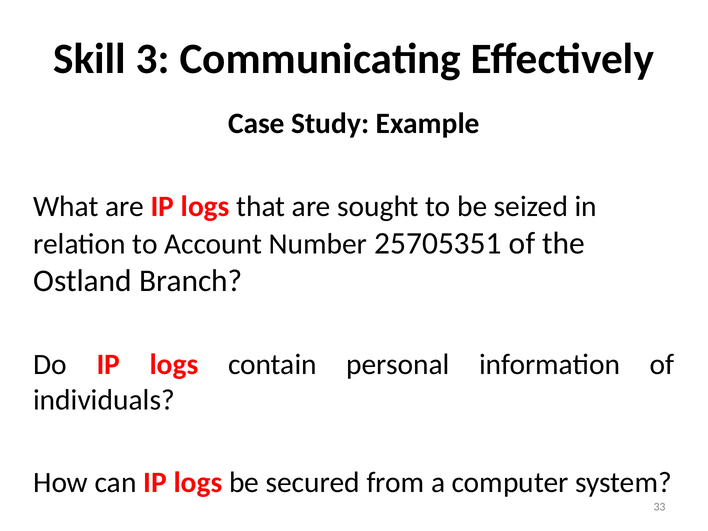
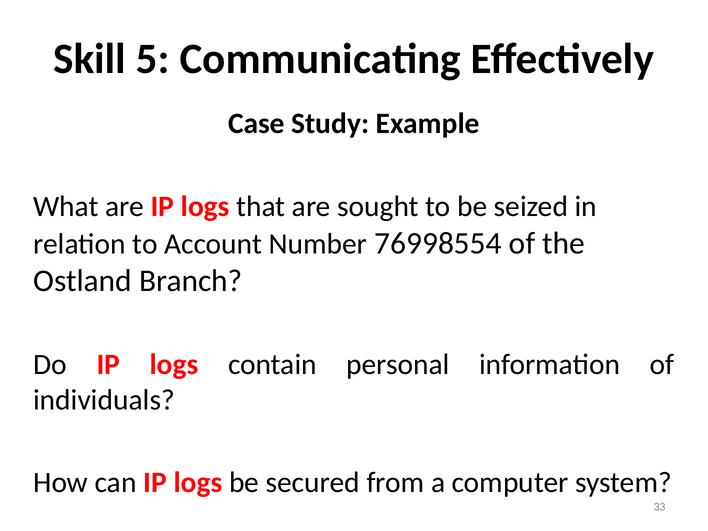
3: 3 -> 5 (153, 59)
25705351: 25705351 -> 76998554 (438, 243)
